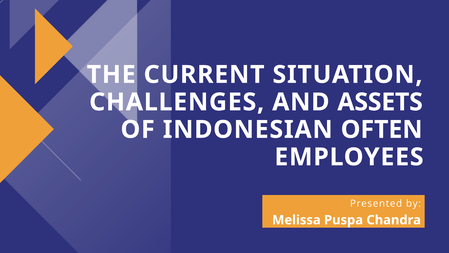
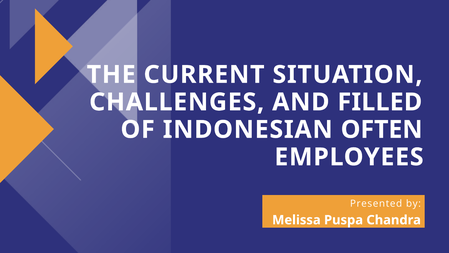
ASSETS: ASSETS -> FILLED (380, 102)
